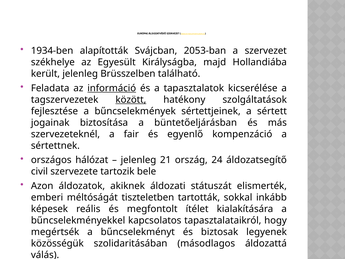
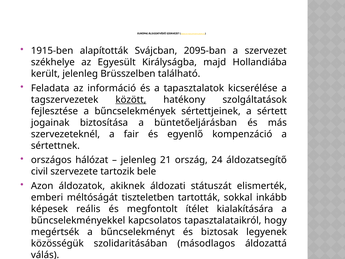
1934-ben: 1934-ben -> 1915-ben (52, 51)
2053-ban: 2053-ban -> 2095-ban (205, 51)
információ underline: present -> none (112, 88)
